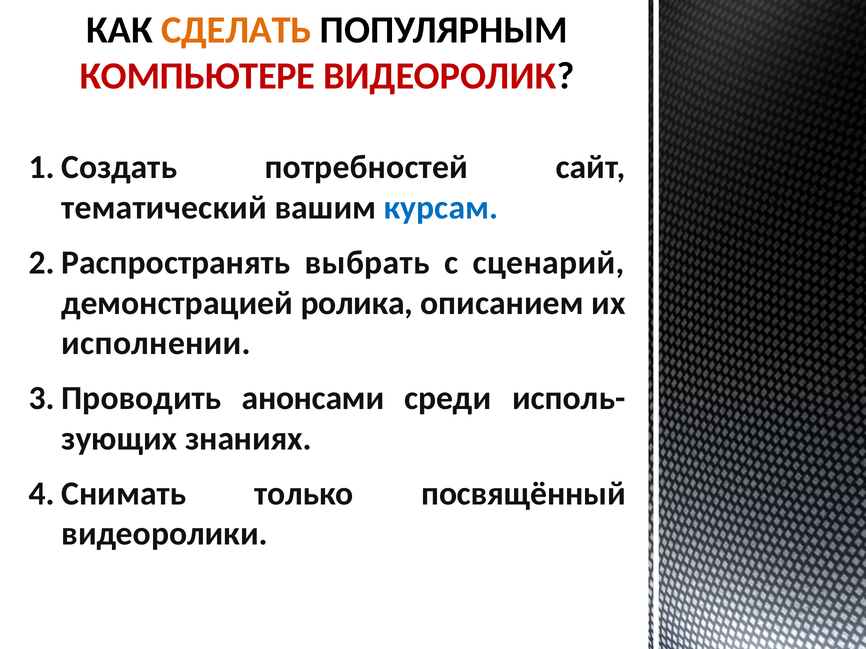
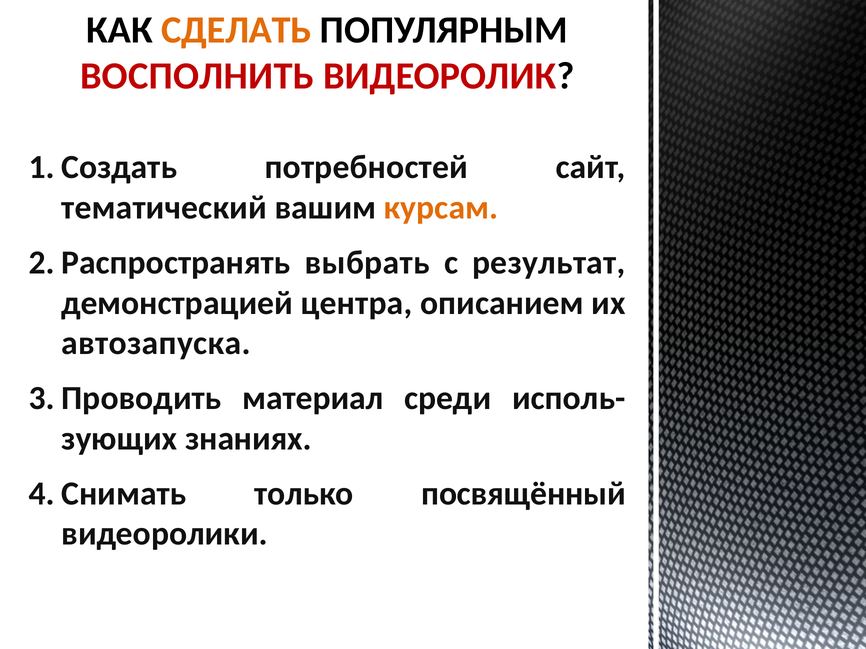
КОМПЬЮТЕРЕ: КОМПЬЮТЕРЕ -> ВОСПОЛНИТЬ (197, 76)
курсам colour: blue -> orange (441, 208)
сценарий: сценарий -> результат (549, 263)
ролика: ролика -> центра (357, 303)
исполнении: исполнении -> автозапуска (156, 344)
анонсами: анонсами -> материал (313, 398)
